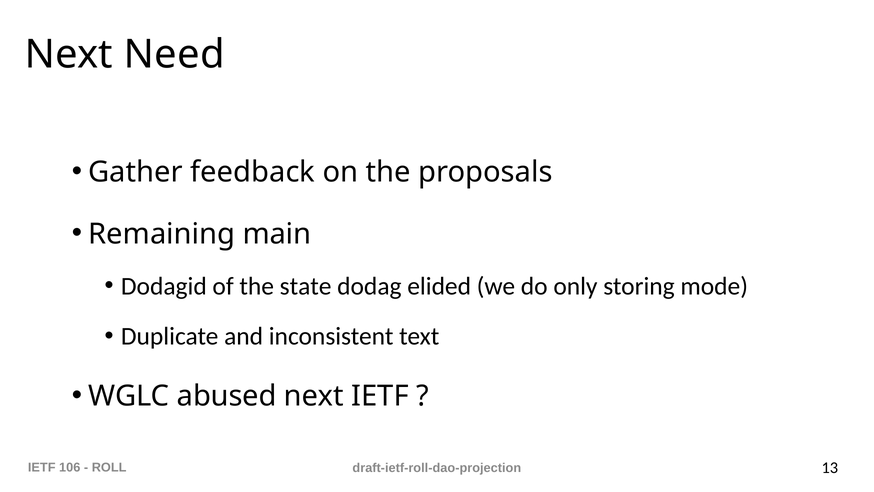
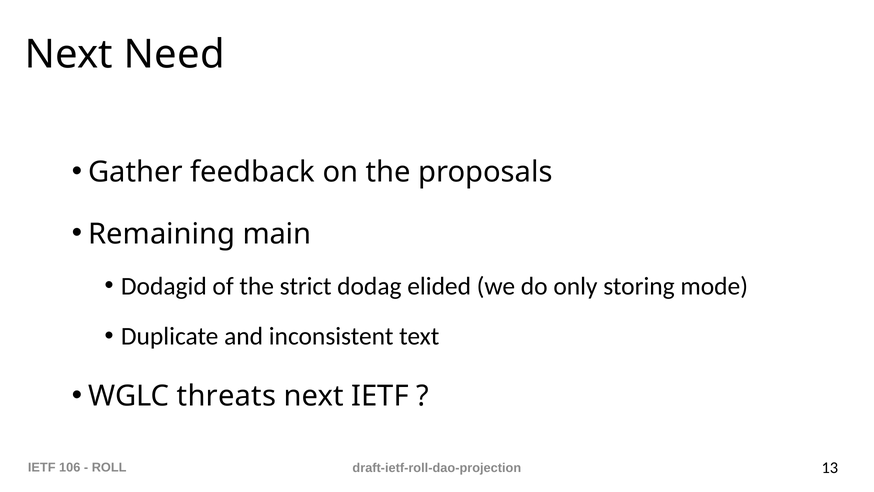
state: state -> strict (306, 286)
abused: abused -> threats (227, 396)
